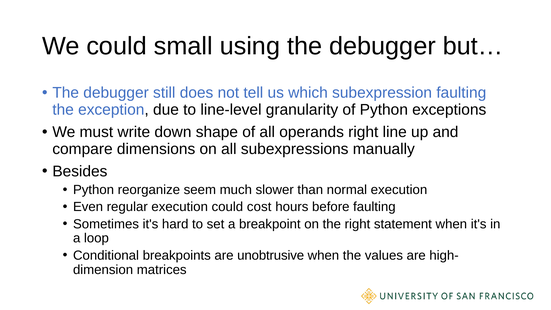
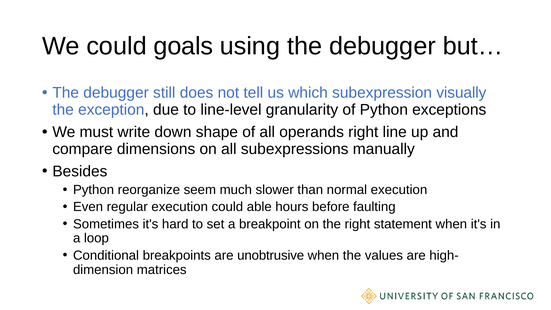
small: small -> goals (183, 46)
subexpression faulting: faulting -> visually (461, 93)
cost: cost -> able (259, 207)
